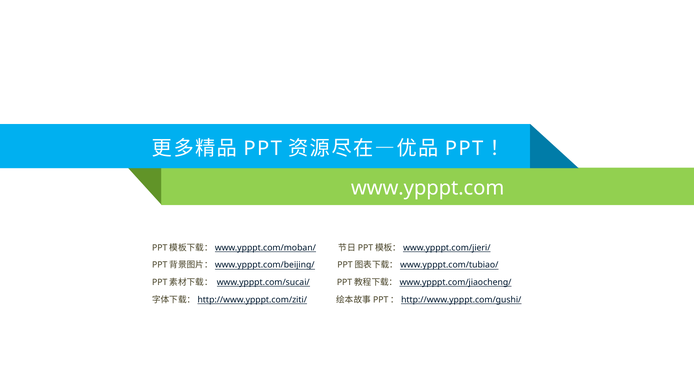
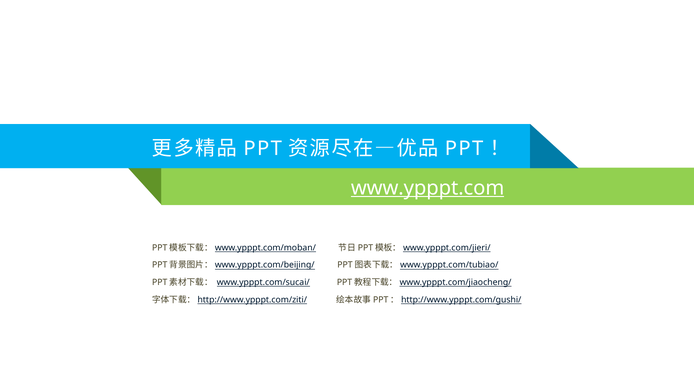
www.ypppt.com underline: none -> present (428, 188)
